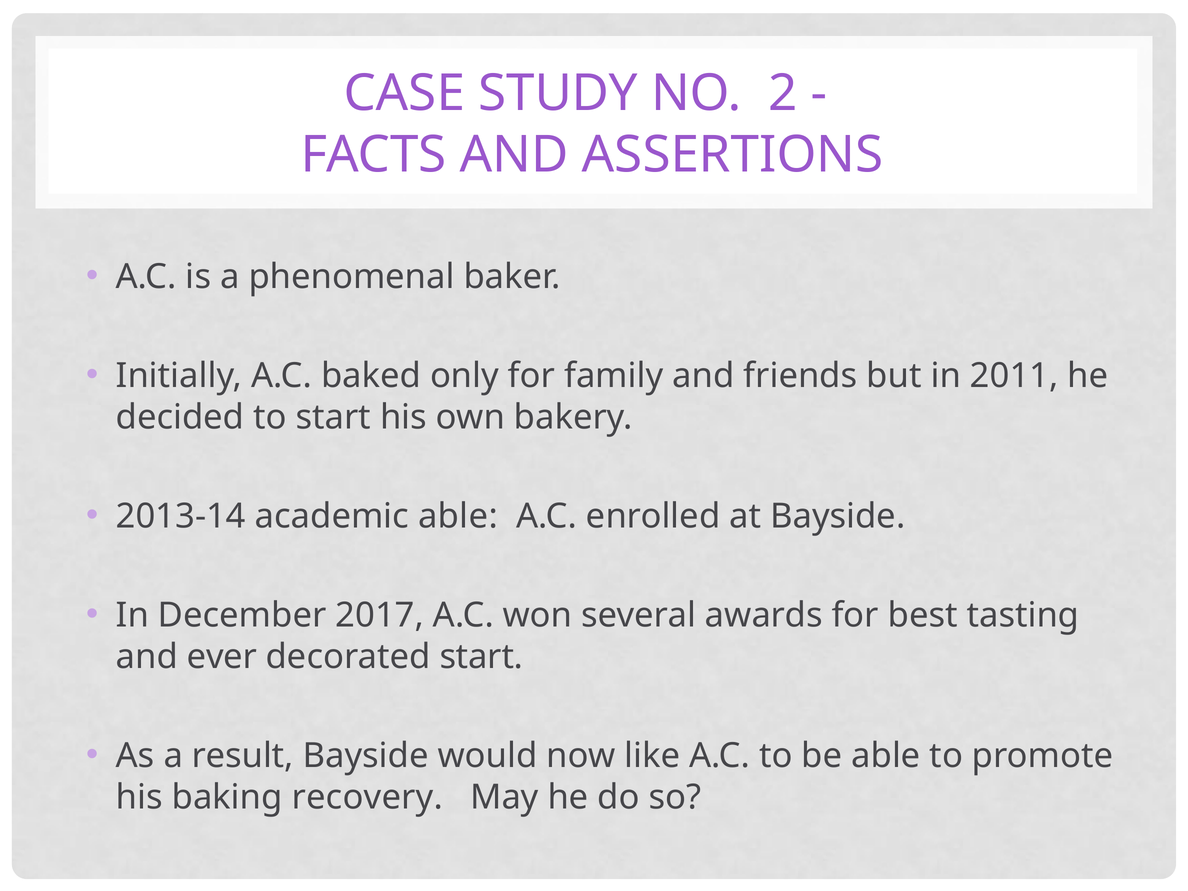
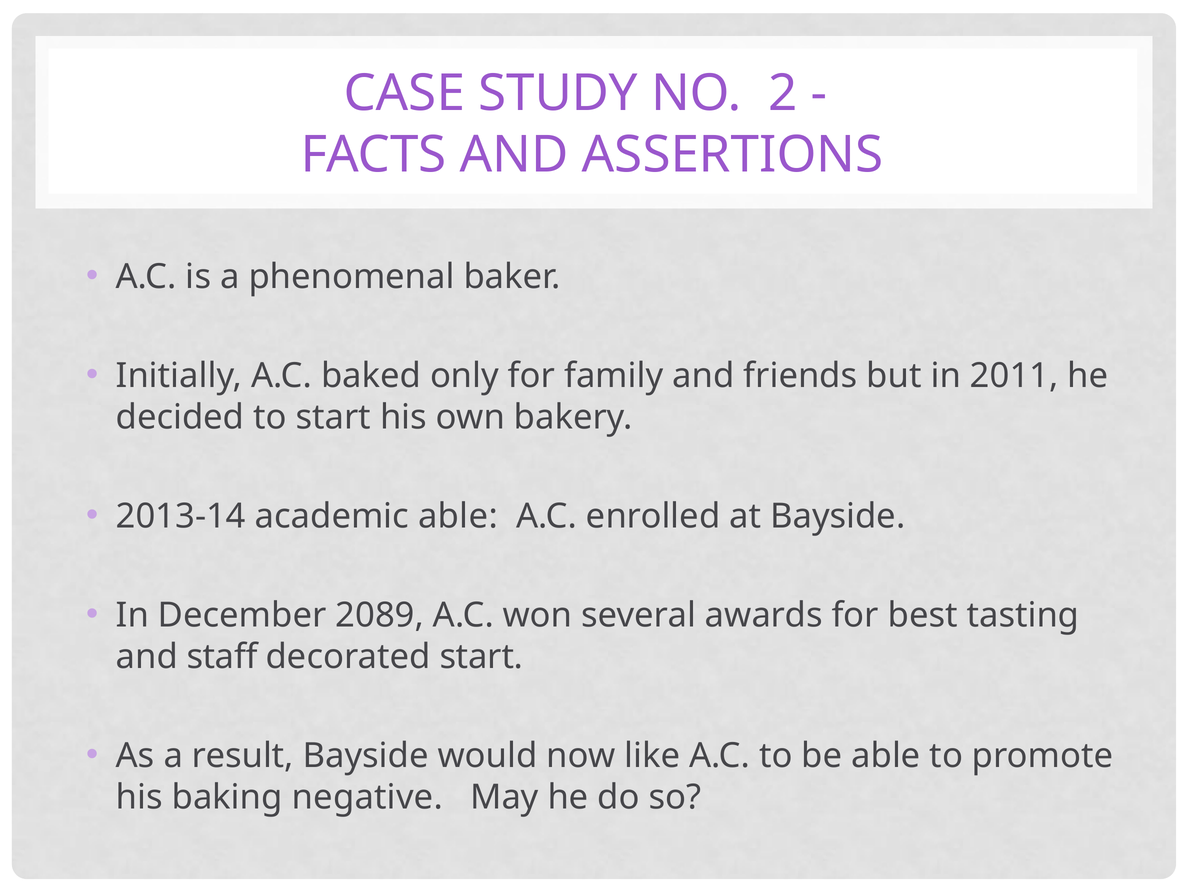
2017: 2017 -> 2089 (380, 615)
ever: ever -> staff (222, 657)
recovery: recovery -> negative (367, 797)
